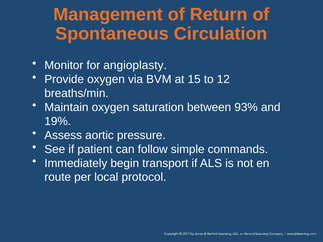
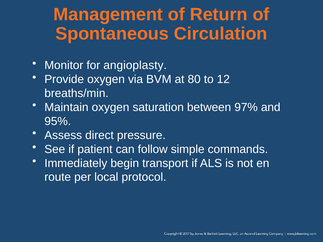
15: 15 -> 80 (194, 79)
93%: 93% -> 97% (246, 107)
19%: 19% -> 95% (58, 121)
aortic: aortic -> direct (99, 135)
